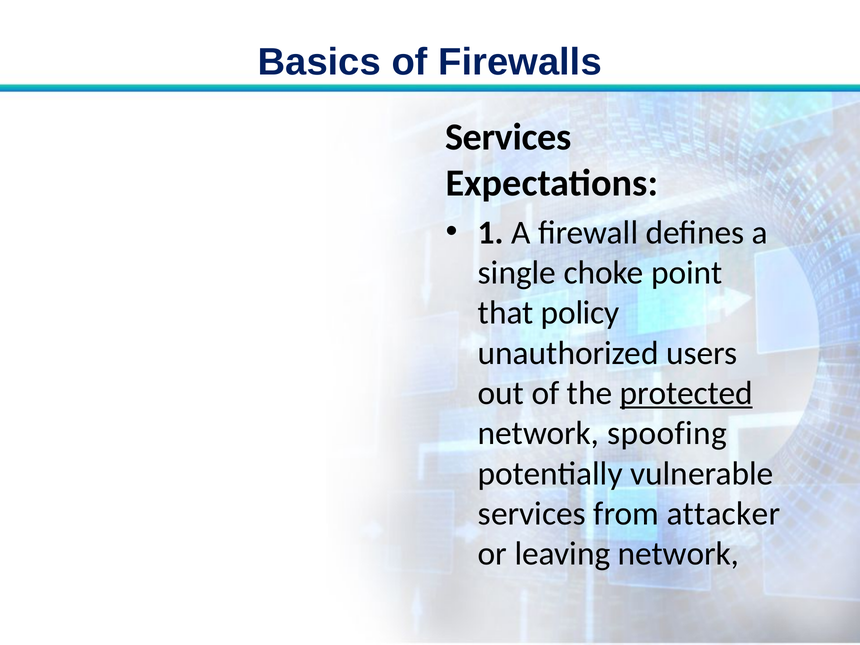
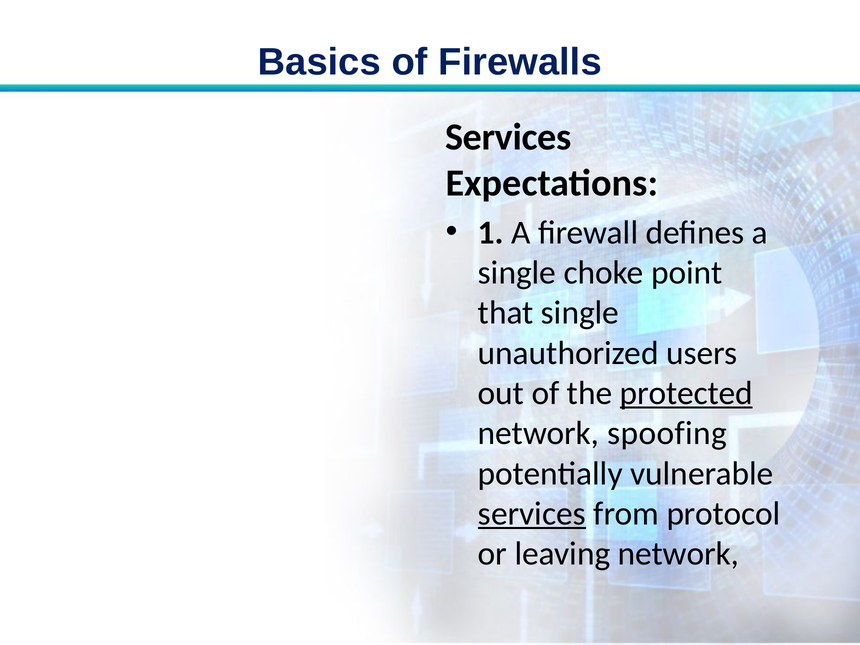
that policy: policy -> single (580, 313)
services underline: none -> present (532, 514)
attacker: attacker -> protocol (724, 514)
